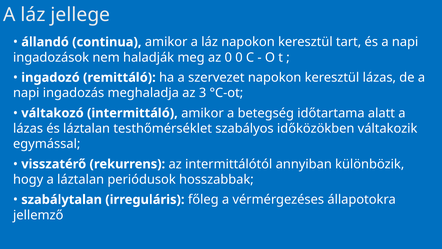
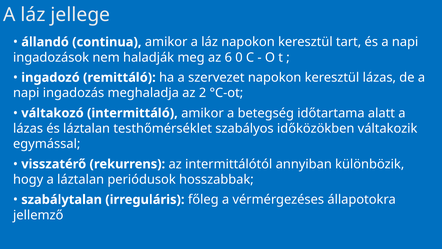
az 0: 0 -> 6 (228, 57)
3: 3 -> 2 (203, 93)
